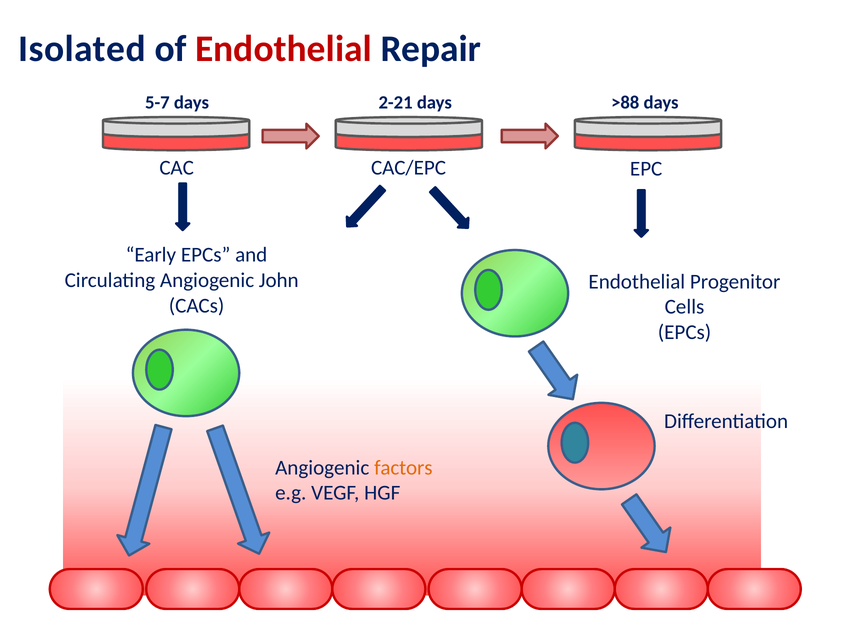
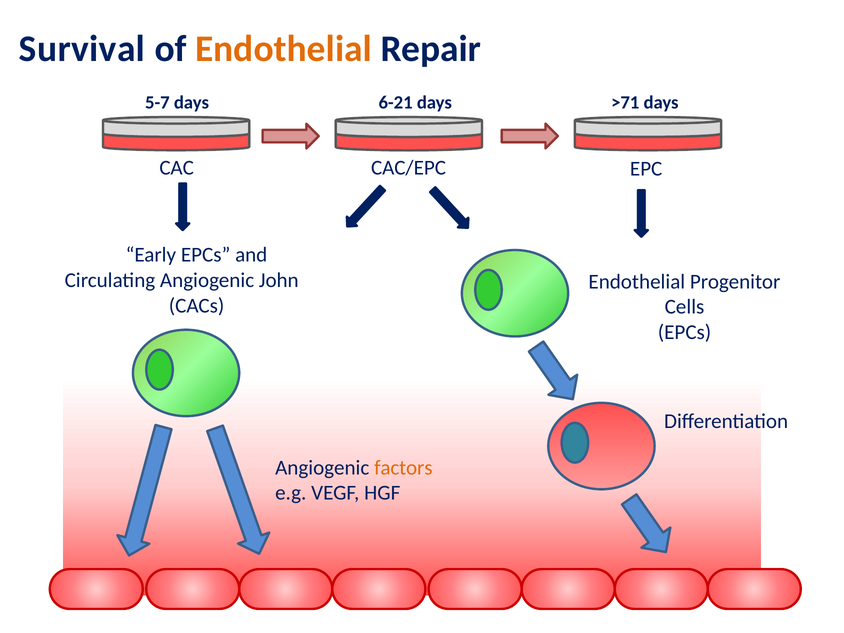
Isolated: Isolated -> Survival (82, 49)
Endothelial colour: red -> orange (283, 49)
2-21: 2-21 -> 6-21 (396, 103)
>88: >88 -> >71 (625, 103)
